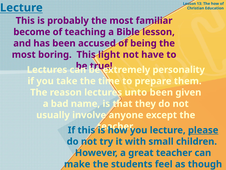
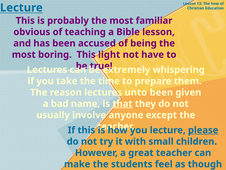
become: become -> obvious (32, 32)
personality: personality -> whispering (179, 70)
that underline: none -> present (122, 103)
